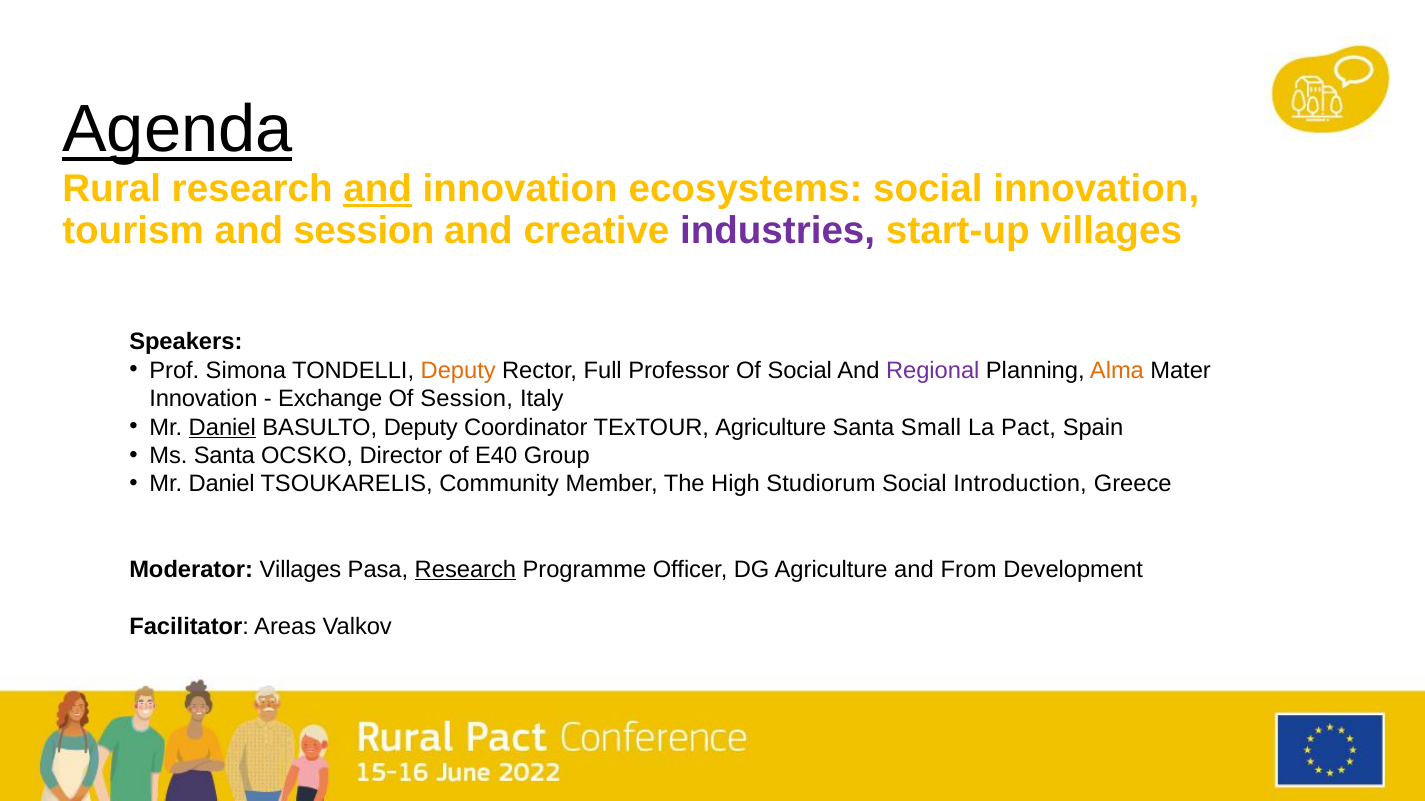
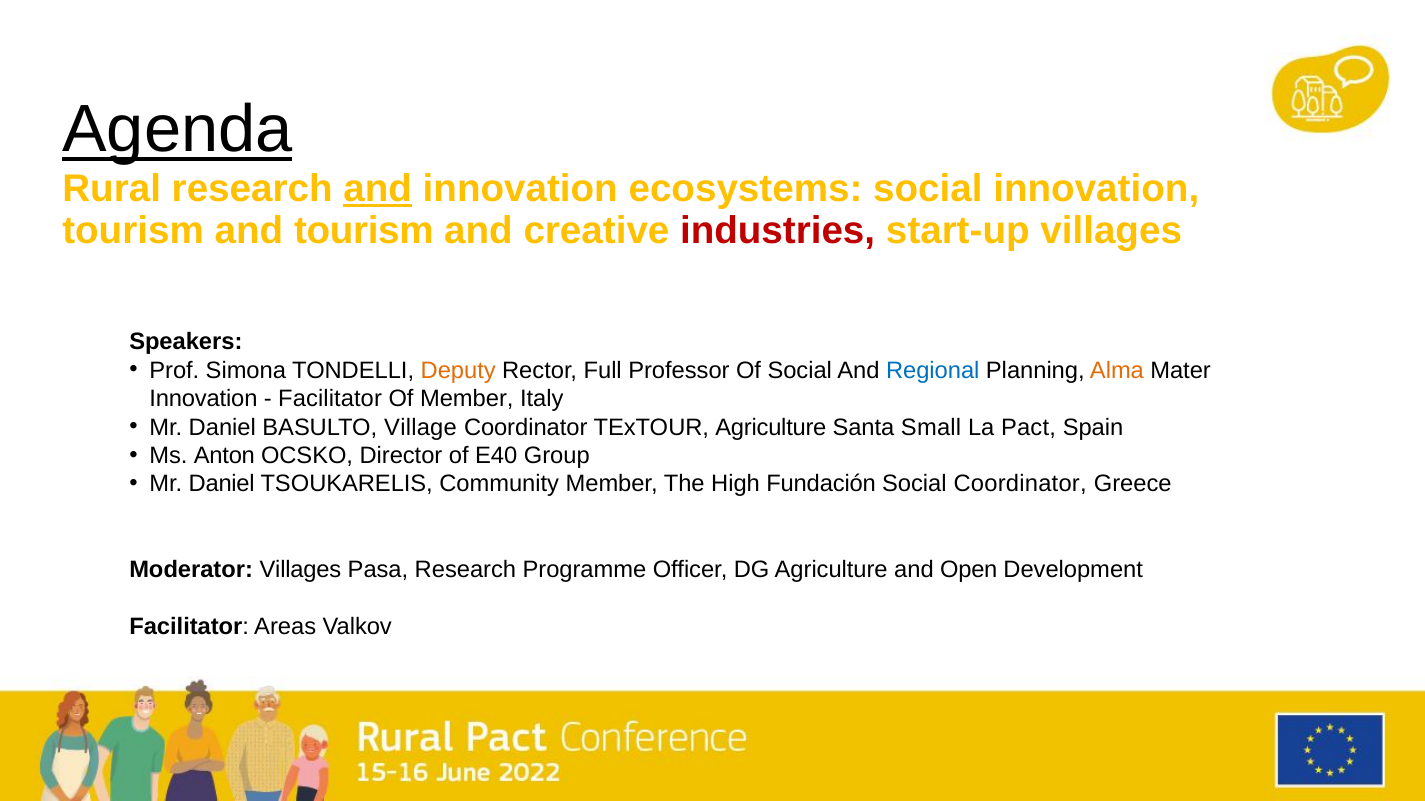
and session: session -> tourism (364, 231)
industries colour: purple -> red (778, 231)
Regional colour: purple -> blue (933, 371)
Exchange: Exchange -> Facilitator (330, 399)
Of Session: Session -> Member (467, 399)
Daniel underline: present -> none (222, 427)
BASULTO Deputy: Deputy -> Village (421, 427)
Ms Santa: Santa -> Anton (224, 456)
Studiorum: Studiorum -> Fundación (821, 484)
Social Introduction: Introduction -> Coordinator (1020, 484)
Research underline: present -> none (465, 570)
From: From -> Open (969, 570)
